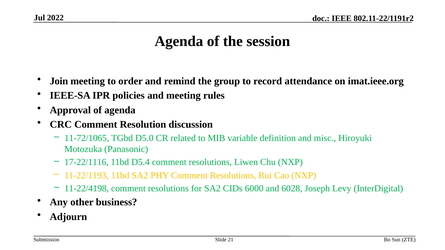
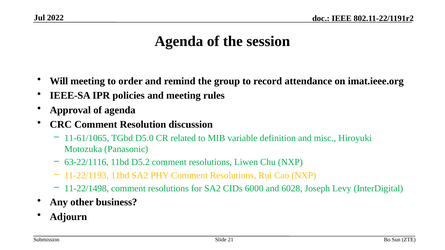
Join: Join -> Will (59, 81)
11-72/1065: 11-72/1065 -> 11-61/1065 (87, 138)
17-22/1116: 17-22/1116 -> 63-22/1116 (86, 162)
D5.4: D5.4 -> D5.2 (140, 162)
11-22/4198: 11-22/4198 -> 11-22/1498 (87, 189)
